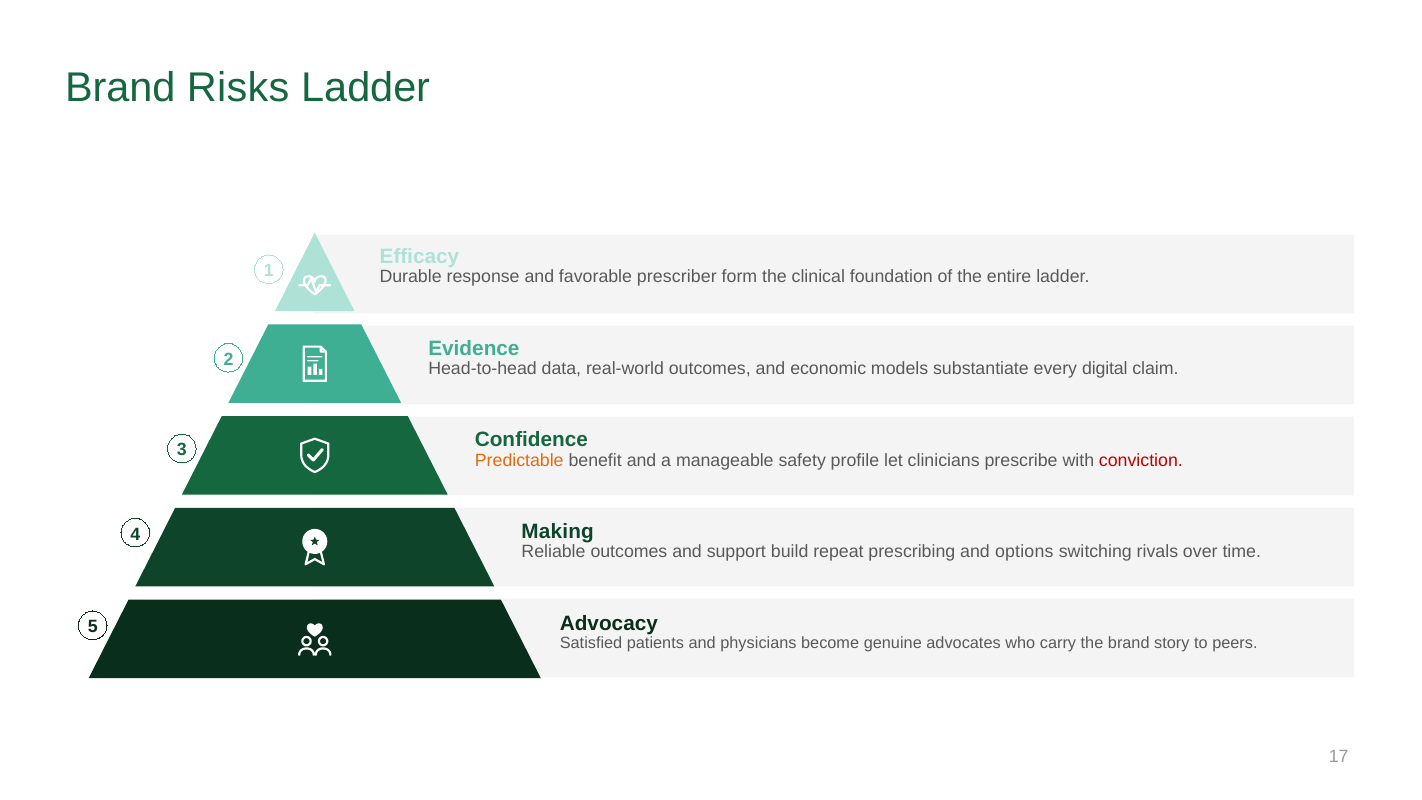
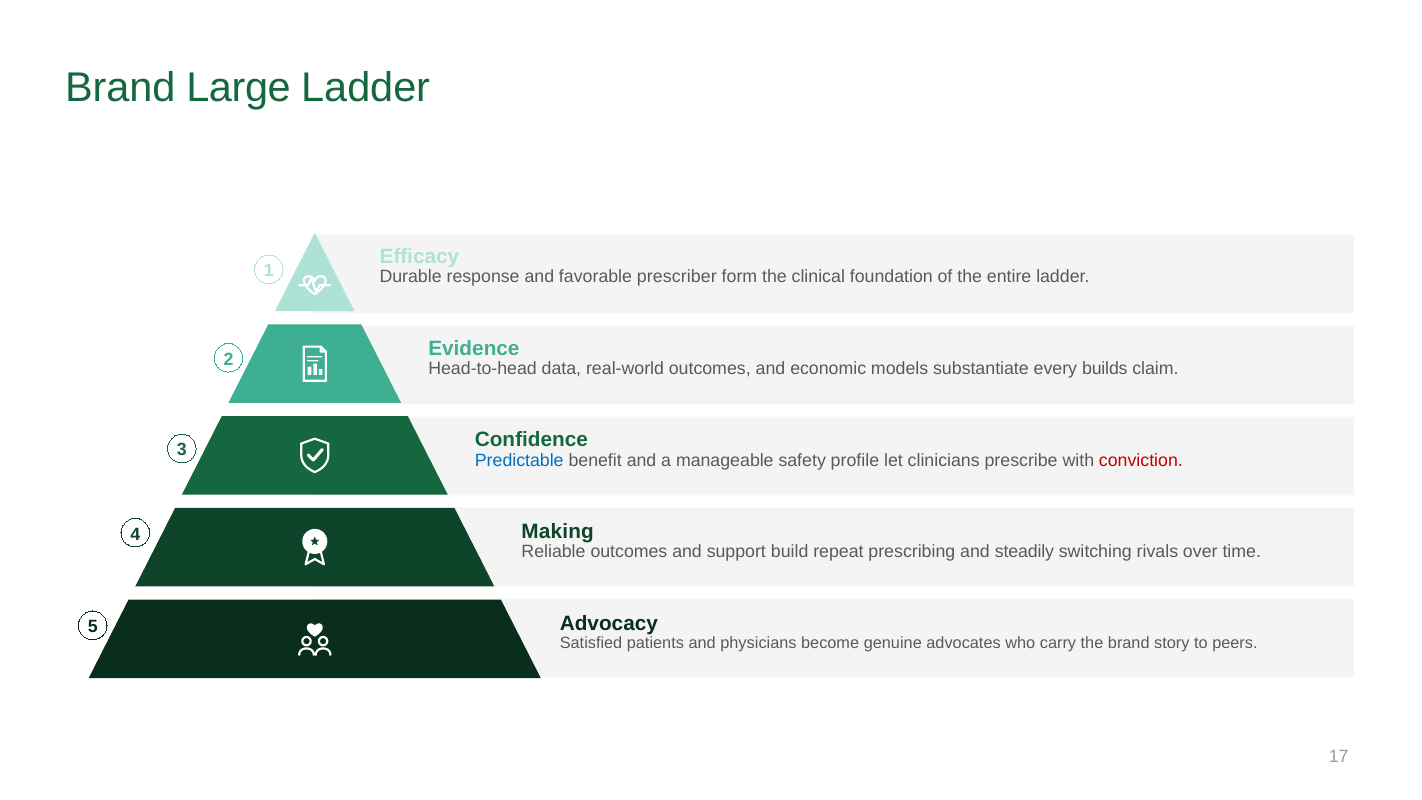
Risks: Risks -> Large (239, 87)
digital: digital -> builds (1105, 369)
Predictable colour: orange -> blue (519, 460)
options: options -> steadily (1024, 552)
